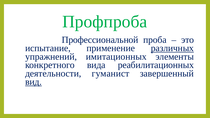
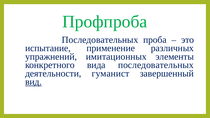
Профессиональной: Профессиональной -> Последовательных (100, 40)
различных underline: present -> none (172, 48)
вида реабилитационных: реабилитационных -> последовательных (156, 65)
